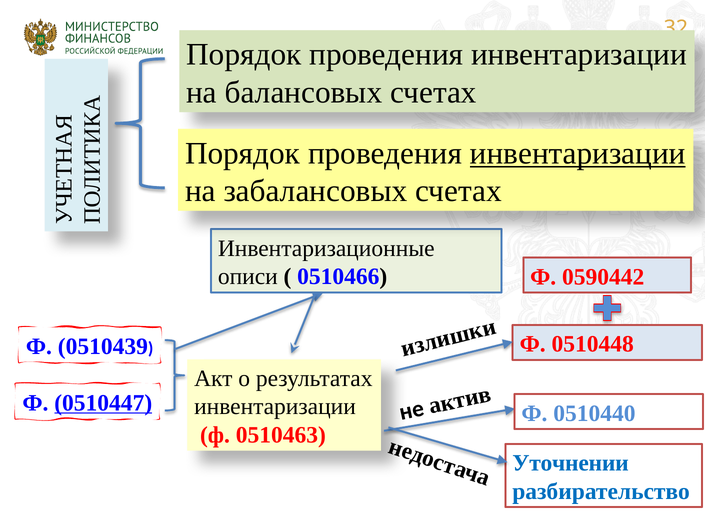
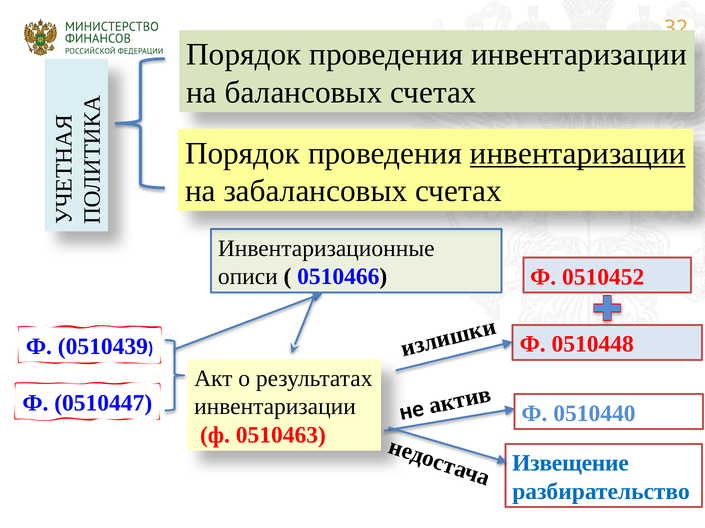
0590442: 0590442 -> 0510452 (603, 277)
0510447 underline: present -> none (103, 403)
Уточнении: Уточнении -> Извещение (570, 464)
